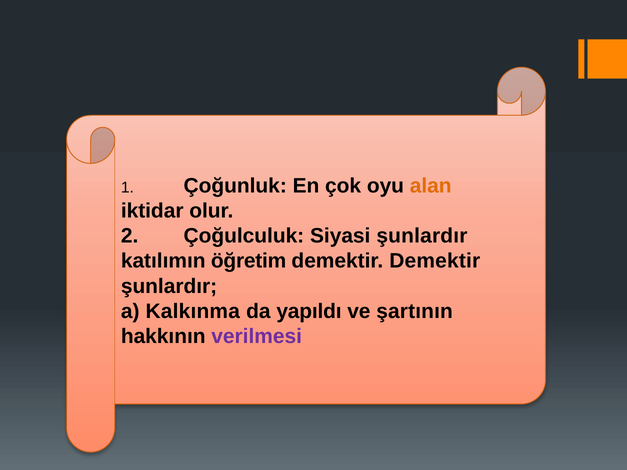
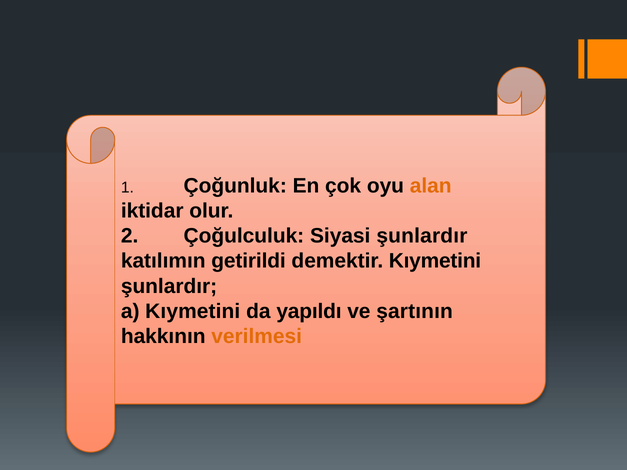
öğretim: öğretim -> getirildi (249, 261)
demektir Demektir: Demektir -> Kıymetini (435, 261)
a Kalkınma: Kalkınma -> Kıymetini (193, 311)
verilmesi colour: purple -> orange (257, 336)
